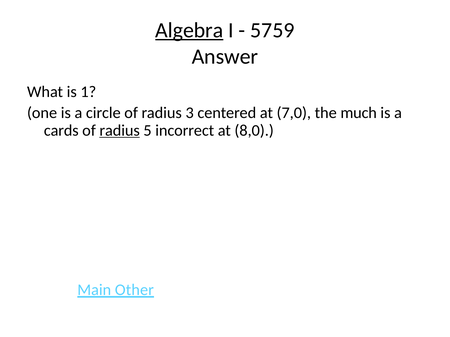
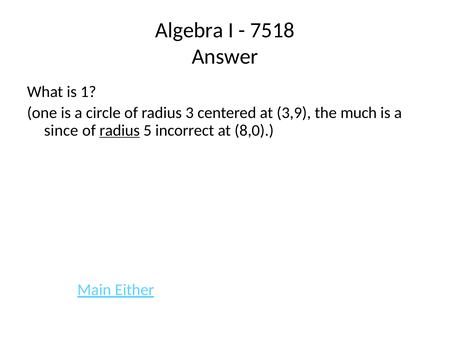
Algebra underline: present -> none (189, 30)
5759: 5759 -> 7518 (272, 30)
7,0: 7,0 -> 3,9 (294, 113)
cards: cards -> since (61, 131)
Other: Other -> Either (134, 290)
